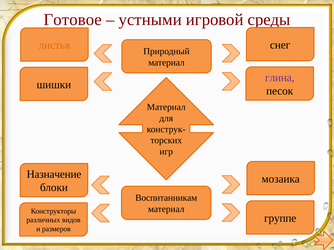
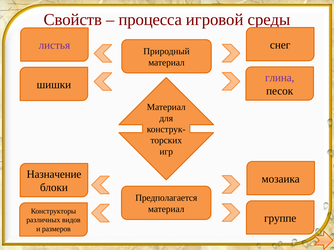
Готовое: Готовое -> Свойств (73, 20)
устными: устными -> процесса (150, 20)
листья colour: orange -> purple (54, 45)
Воспитанникам: Воспитанникам -> Предполагается (166, 198)
